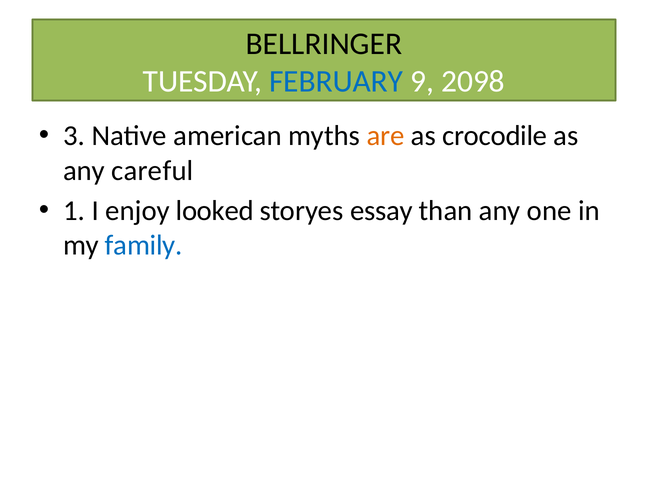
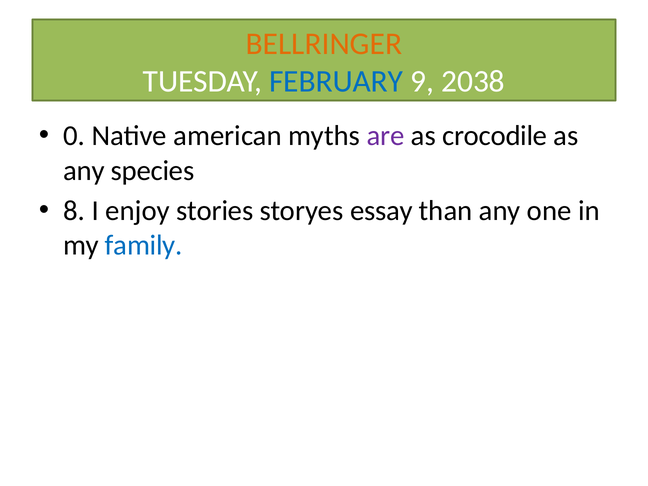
BELLRINGER colour: black -> orange (324, 44)
2098: 2098 -> 2038 (473, 82)
3: 3 -> 0 (74, 136)
are colour: orange -> purple (386, 136)
careful: careful -> species (153, 171)
1: 1 -> 8 (74, 211)
looked: looked -> stories (215, 211)
